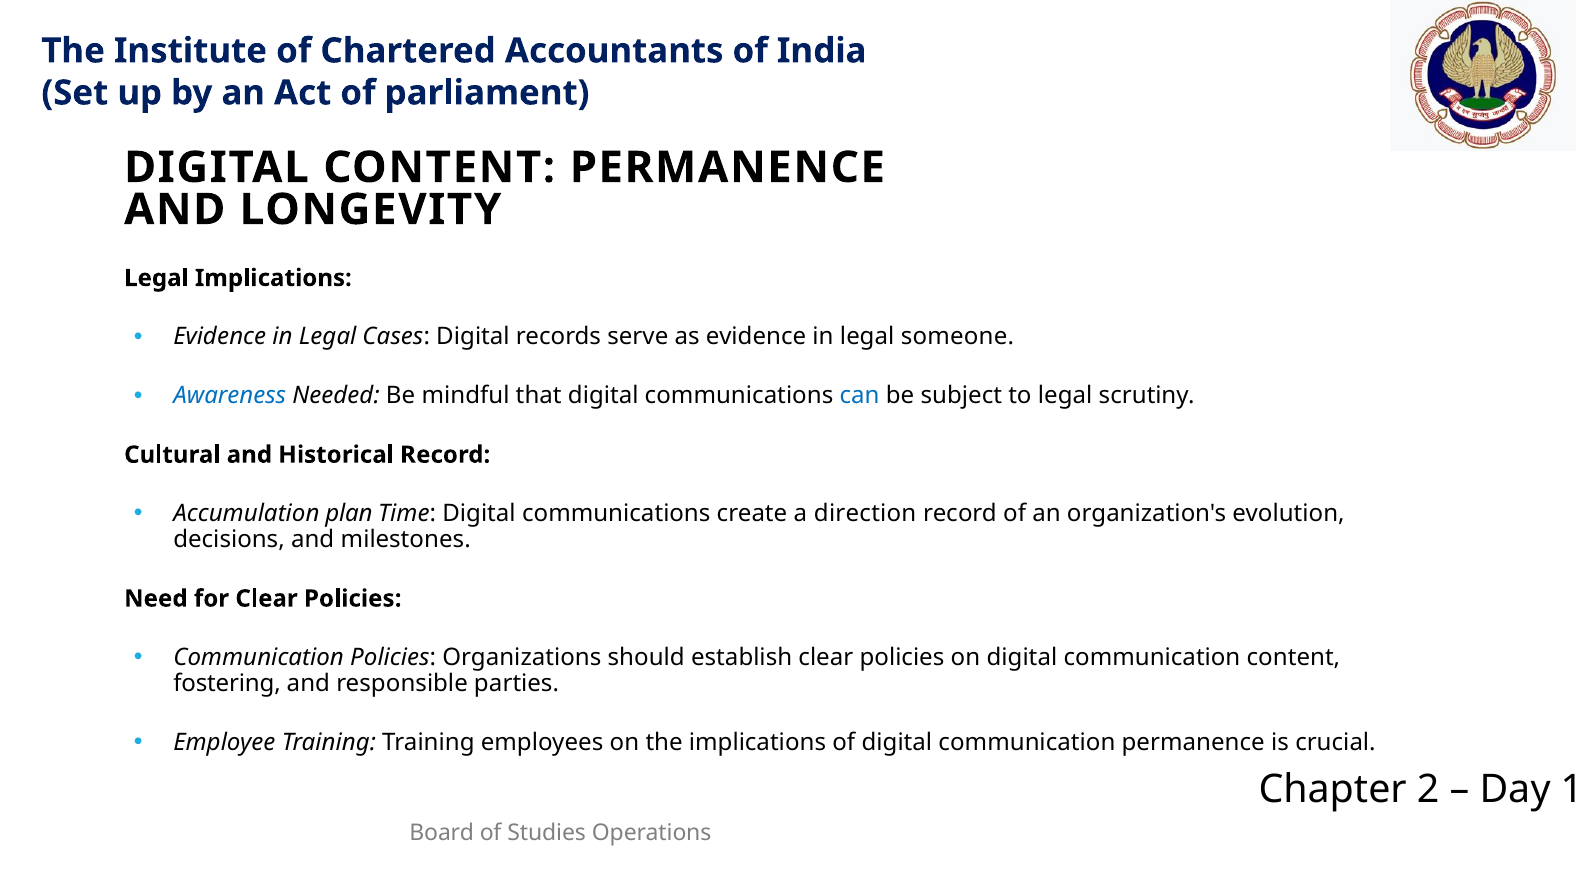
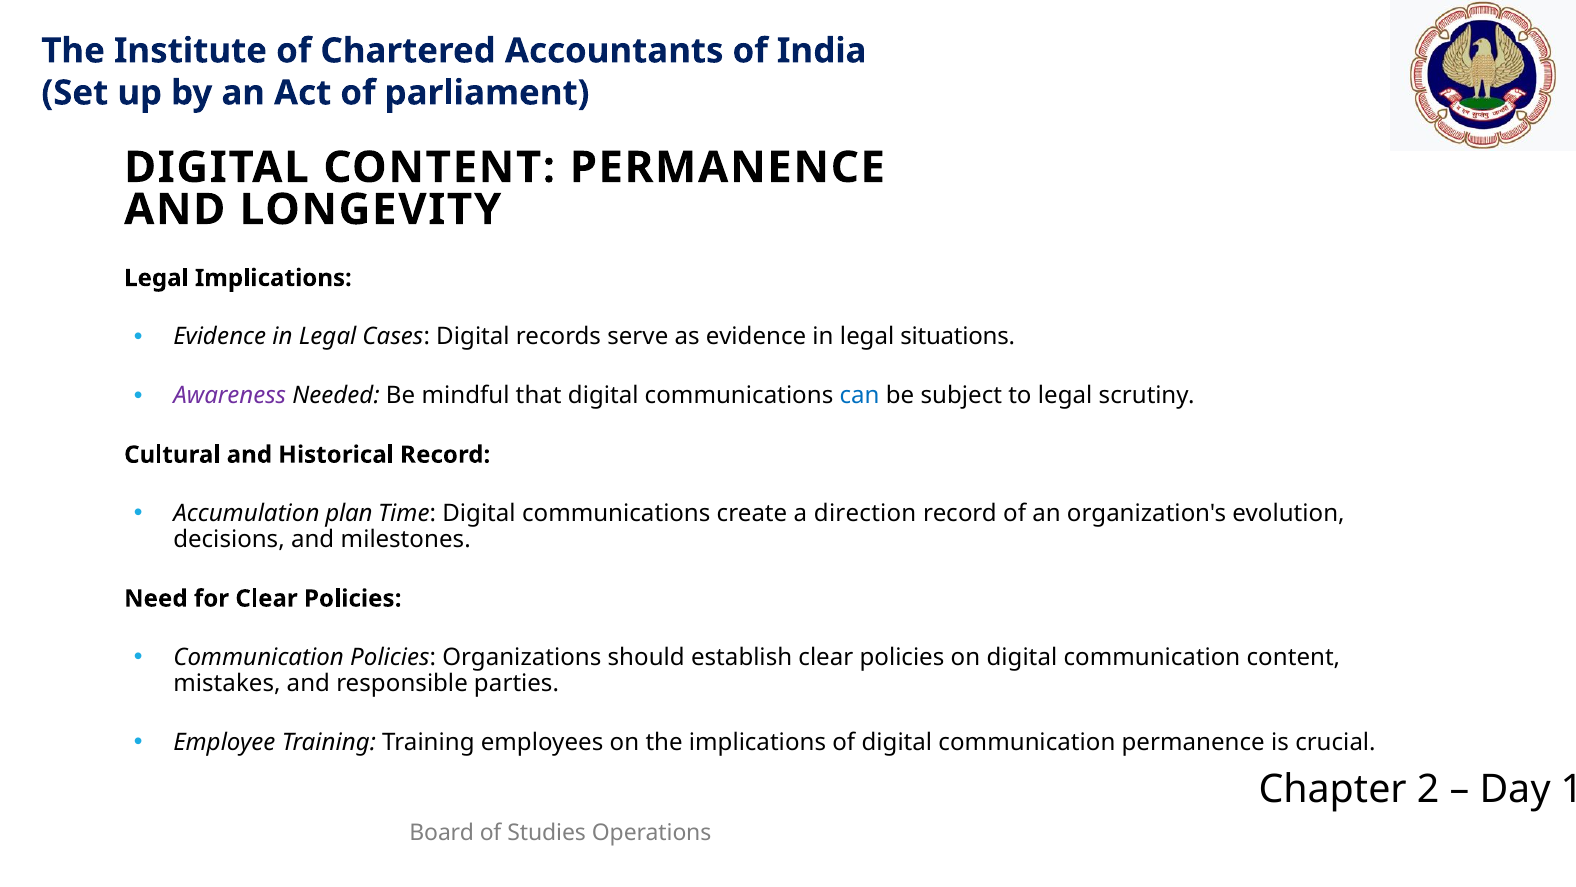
someone: someone -> situations (958, 337)
Awareness colour: blue -> purple (230, 396)
fostering: fostering -> mistakes (227, 683)
